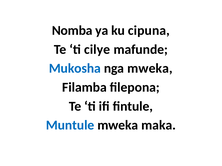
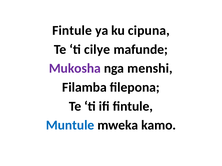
Nomba: Nomba -> Fintule (72, 31)
Mukosha colour: blue -> purple (75, 69)
nga mweka: mweka -> menshi (150, 69)
maka: maka -> kamo (159, 126)
